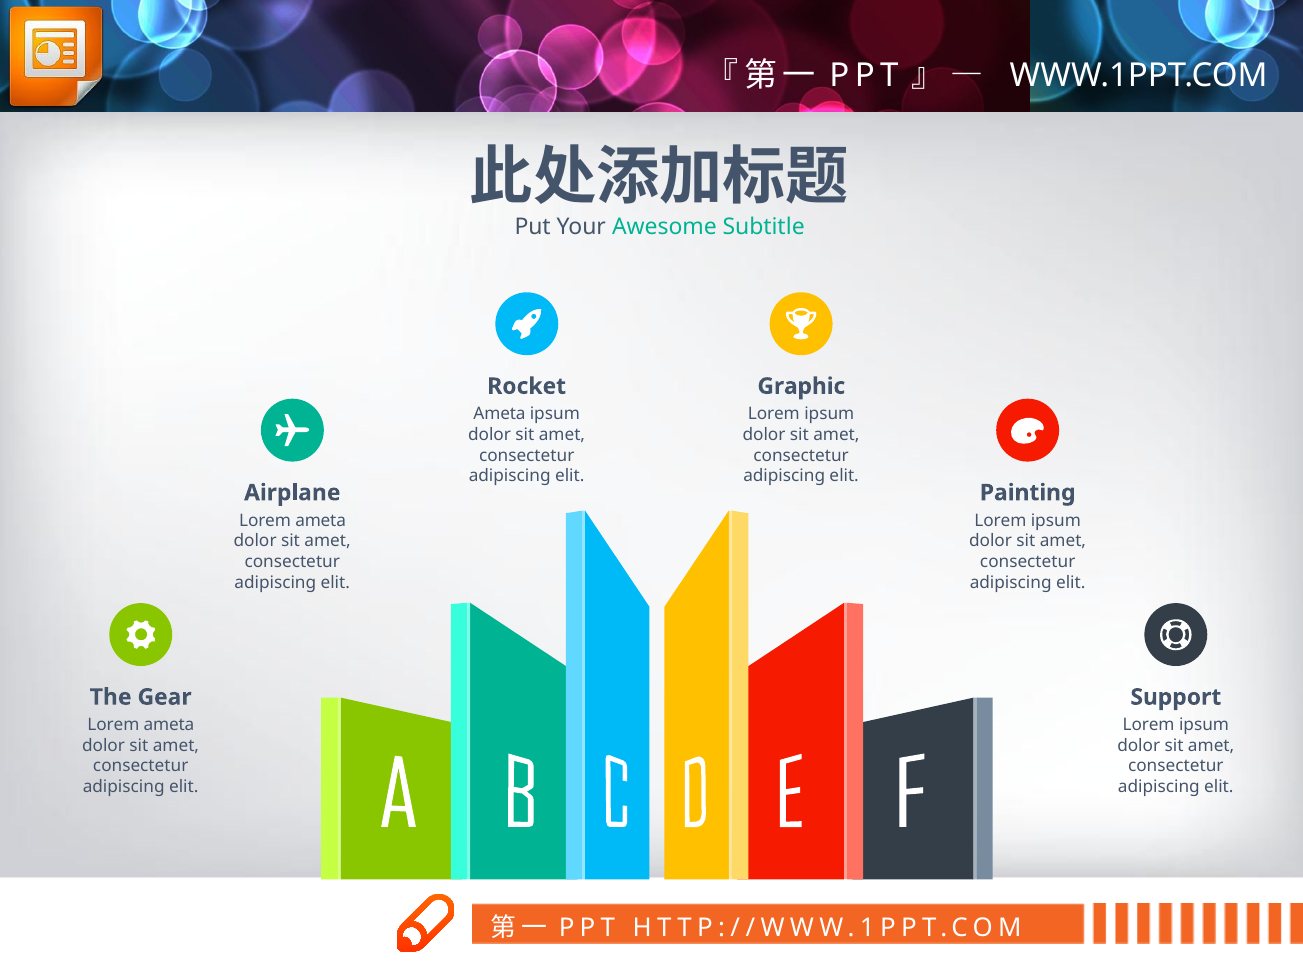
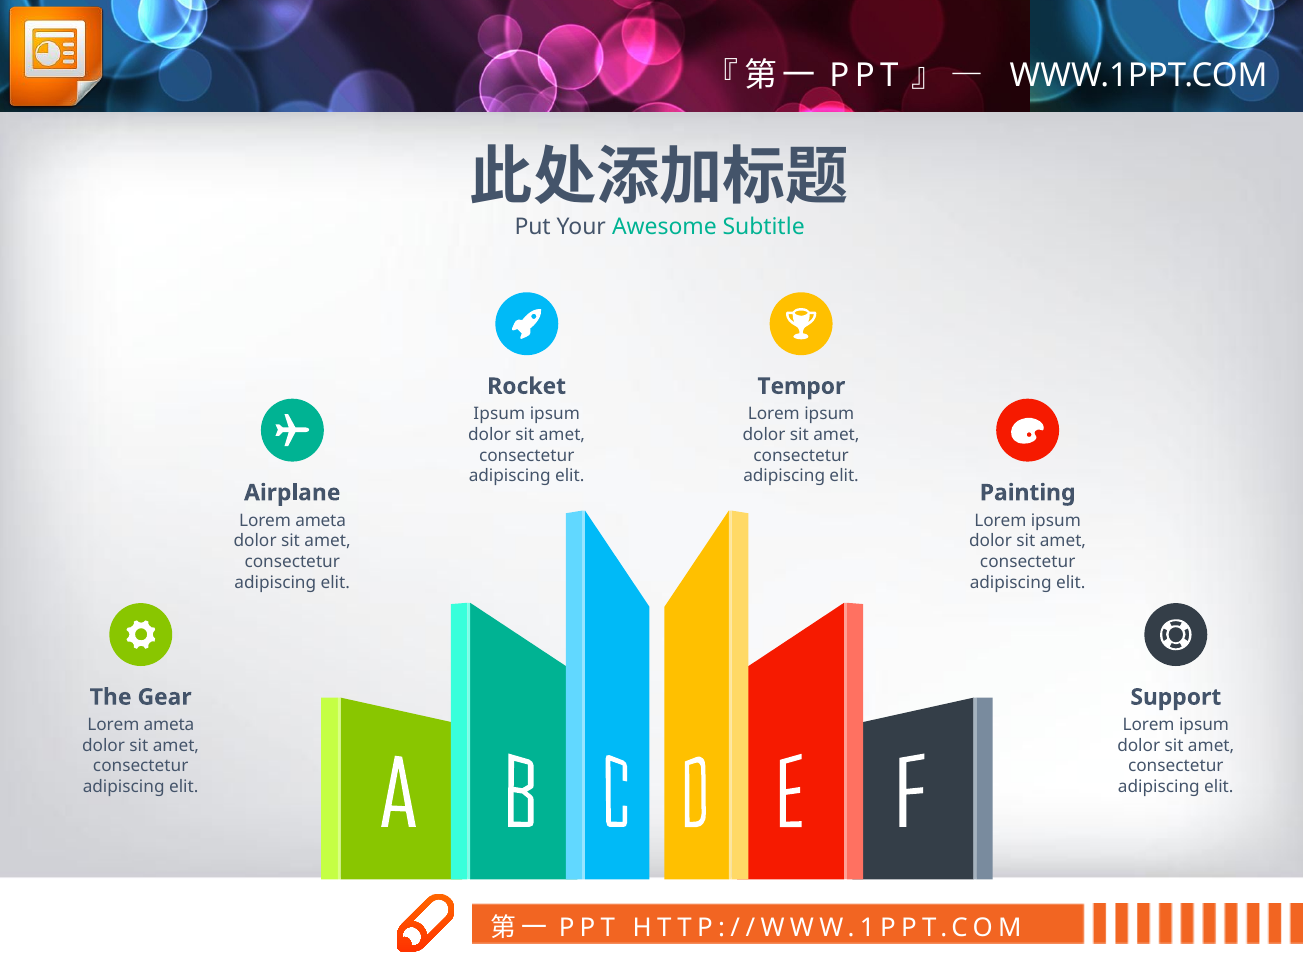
Graphic: Graphic -> Tempor (801, 386)
Ameta: Ameta -> Ipsum (499, 414)
